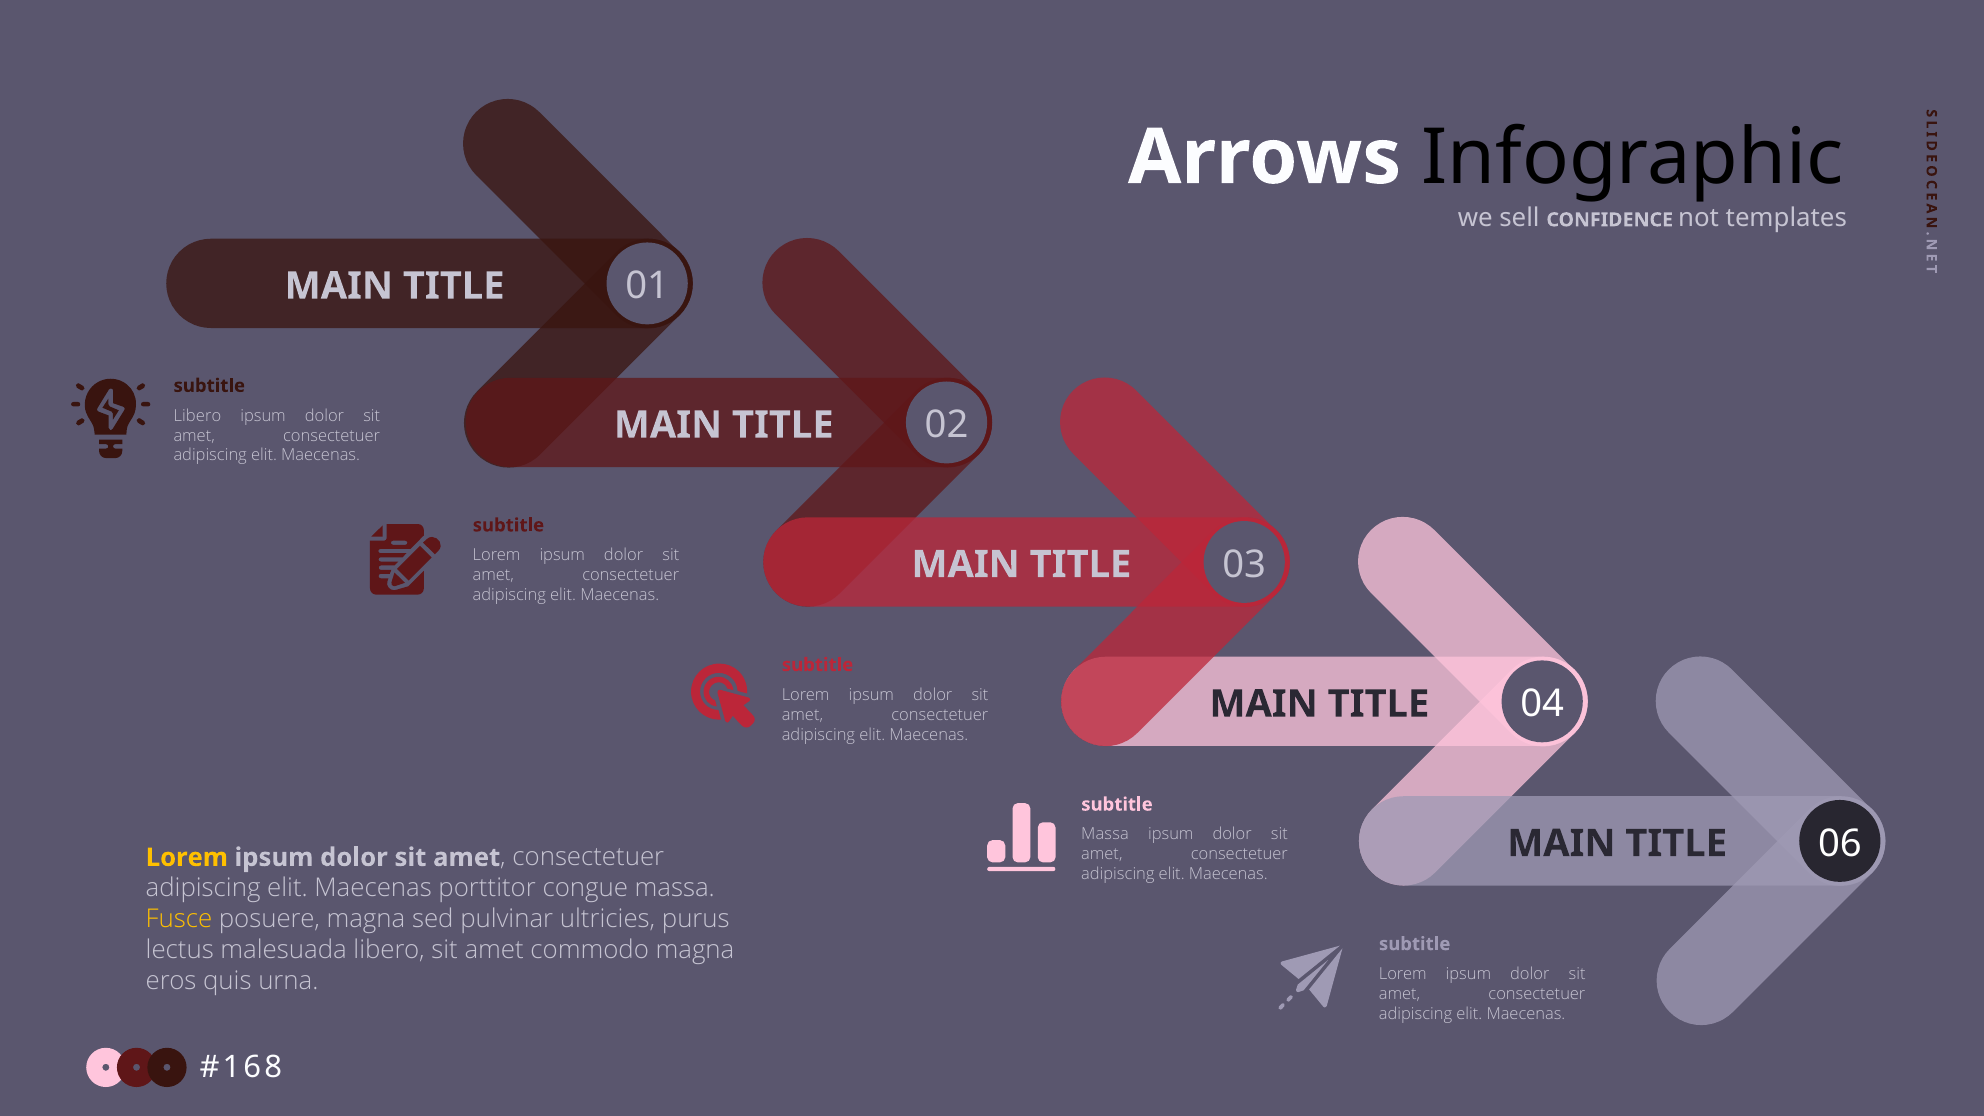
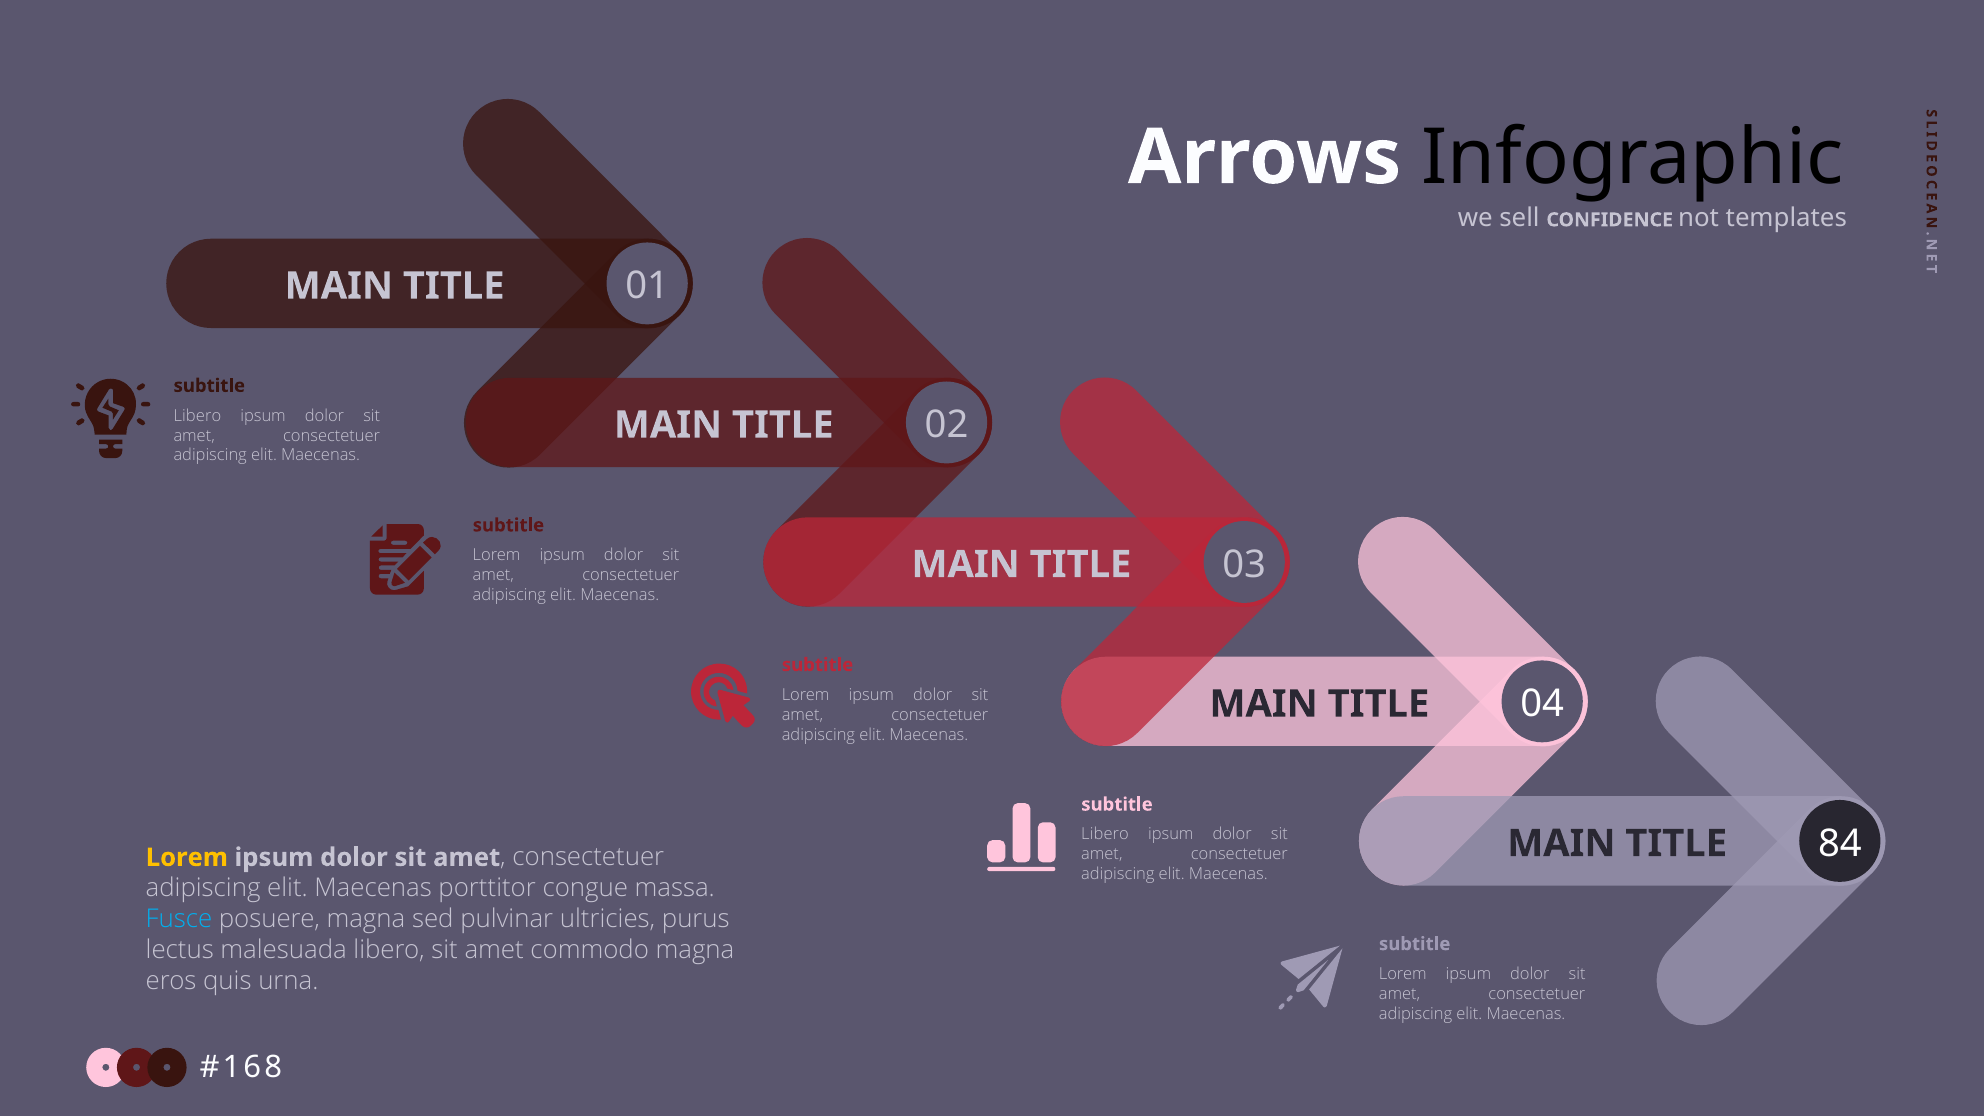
Massa: Massa -> Libero (1105, 835)
06: 06 -> 84 (1840, 844)
Fusce colour: yellow -> light blue (179, 919)
